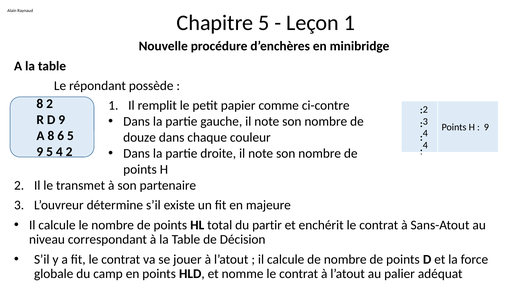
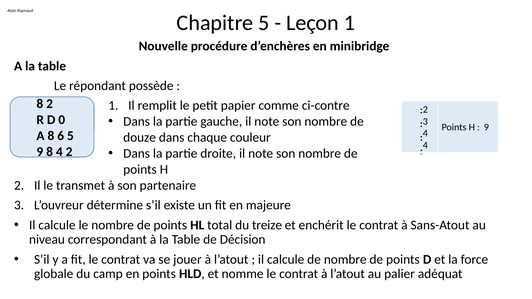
D 9: 9 -> 0 (62, 120)
9 5: 5 -> 8 (50, 152)
partir: partir -> treize (267, 225)
